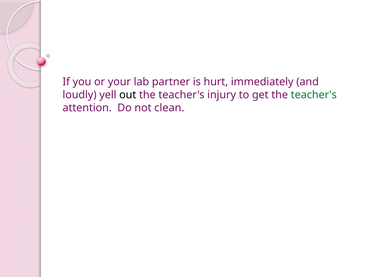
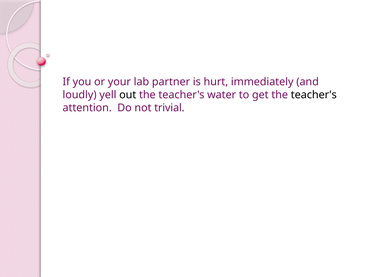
injury: injury -> water (222, 95)
teacher's colour: green -> black (314, 95)
clean: clean -> trivial (169, 108)
